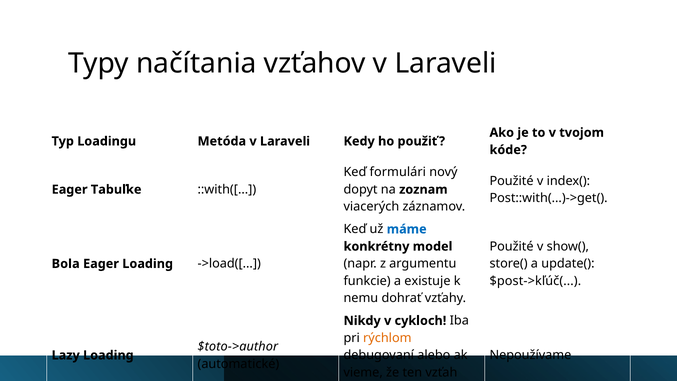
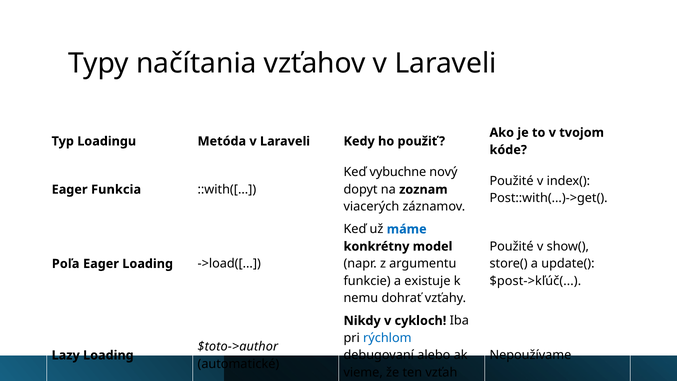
formulári: formulári -> vybuchne (398, 172)
Tabuľke: Tabuľke -> Funkcia (116, 189)
Bola: Bola -> Poľa (66, 264)
rýchlom colour: orange -> blue (387, 338)
